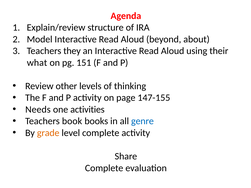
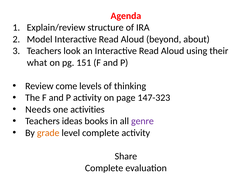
they: they -> look (72, 51)
other: other -> come (66, 86)
147-155: 147-155 -> 147-323 (154, 98)
book: book -> ideas (72, 121)
genre colour: blue -> purple (142, 121)
